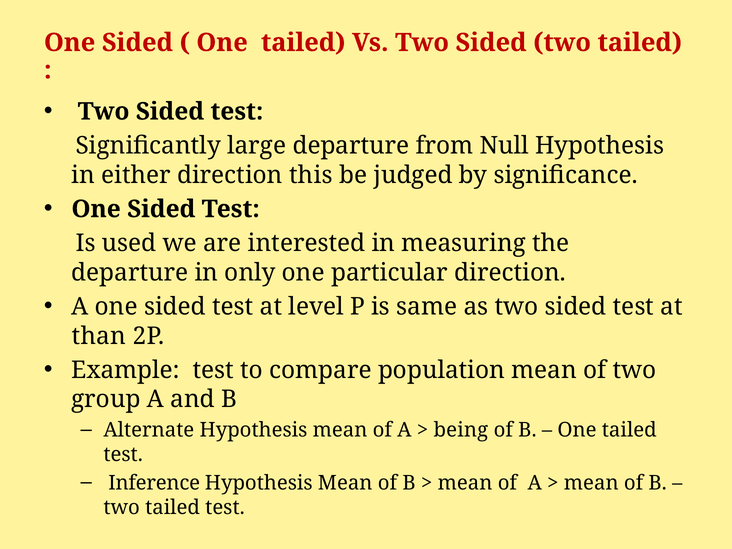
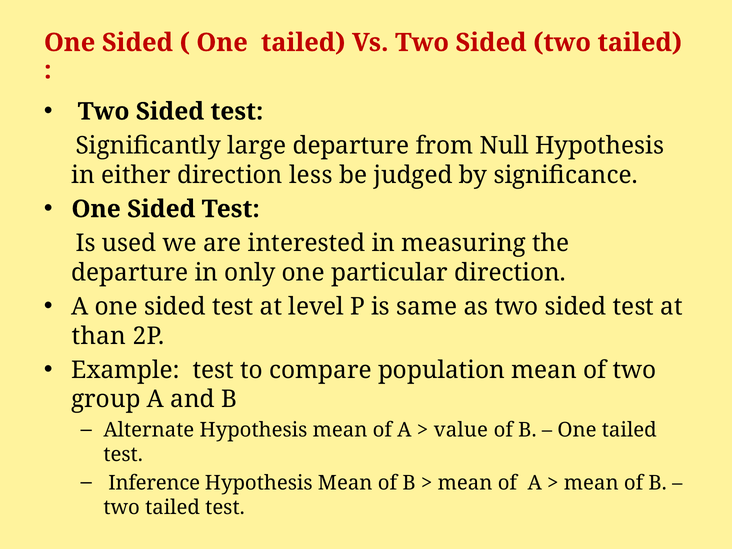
this: this -> less (311, 175)
being: being -> value (461, 430)
